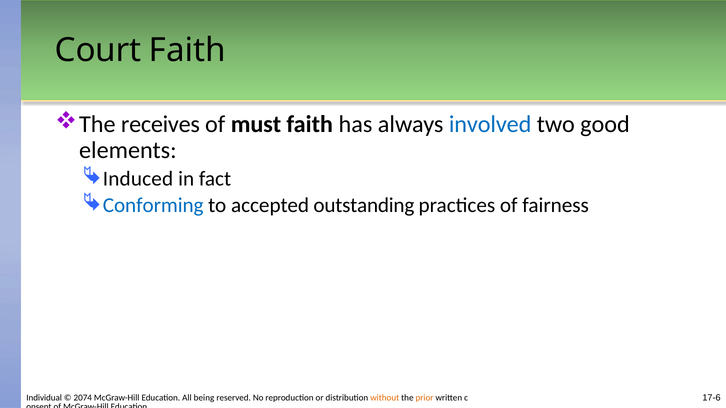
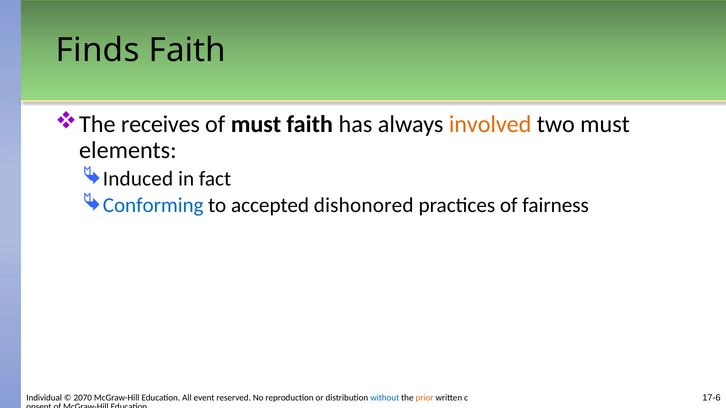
Court: Court -> Finds (98, 50)
involved colour: blue -> orange (490, 124)
two good: good -> must (605, 124)
outstanding: outstanding -> dishonored (364, 205)
2074: 2074 -> 2070 (83, 398)
being: being -> event (204, 398)
without colour: orange -> blue (385, 398)
